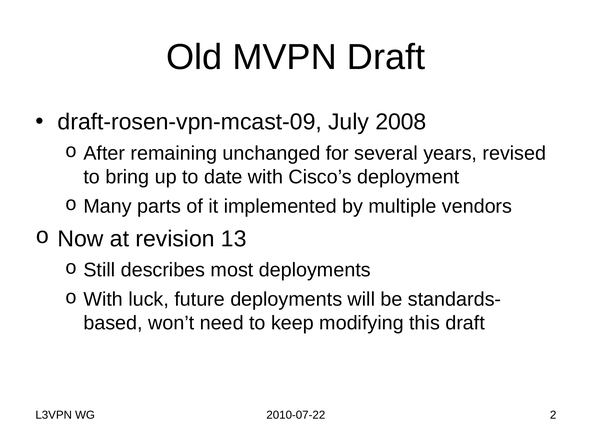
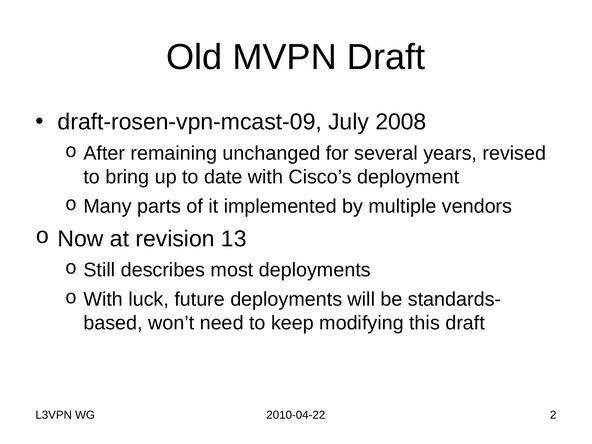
2010-07-22: 2010-07-22 -> 2010-04-22 (296, 415)
